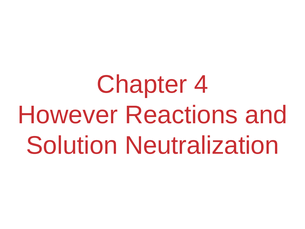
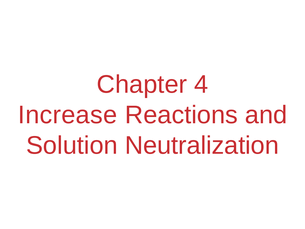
However: However -> Increase (68, 115)
